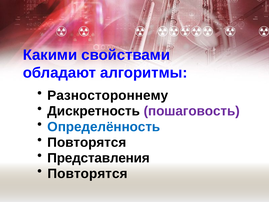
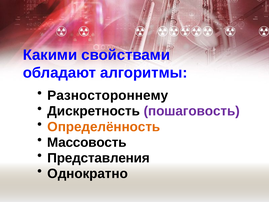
Определённость colour: blue -> orange (104, 127)
Повторятся: Повторятся -> Массовость (87, 142)
Повторятся: Повторятся -> Однократно (88, 173)
